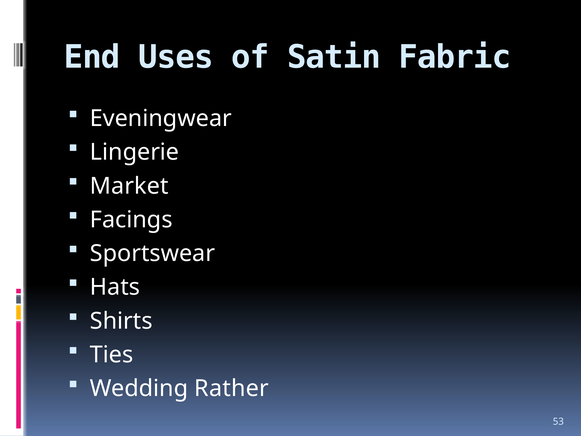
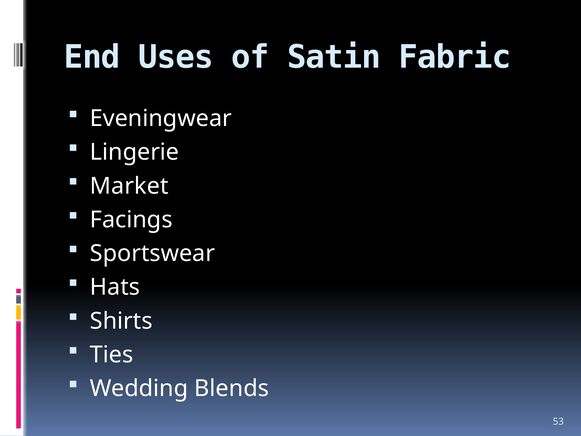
Rather: Rather -> Blends (232, 388)
